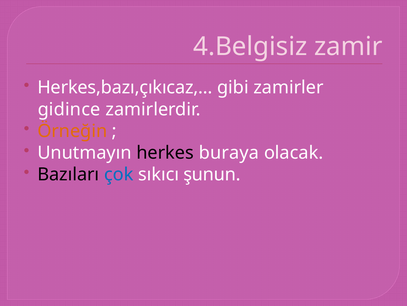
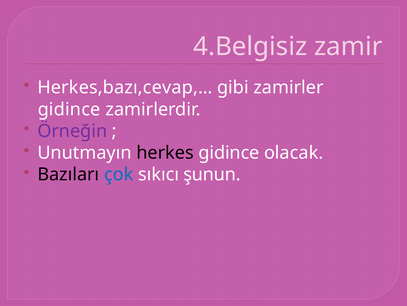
Herkes,bazı,çıkıcaz,…: Herkes,bazı,çıkıcaz,… -> Herkes,bazı,cevap,… (125, 87)
Örneğin colour: orange -> purple (72, 131)
herkes buraya: buraya -> gidince (229, 153)
